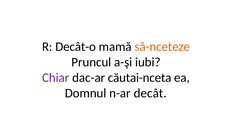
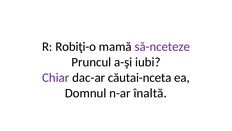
Decât-o: Decât-o -> Robiţi-o (76, 46)
să-nceteze colour: orange -> purple (162, 46)
decât: decât -> înaltă (150, 93)
